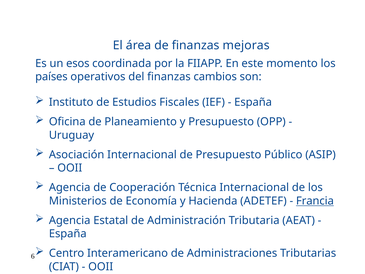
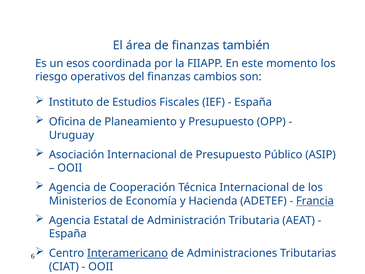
mejoras: mejoras -> también (246, 45)
países: países -> riesgo (51, 77)
Interamericano underline: none -> present (128, 253)
